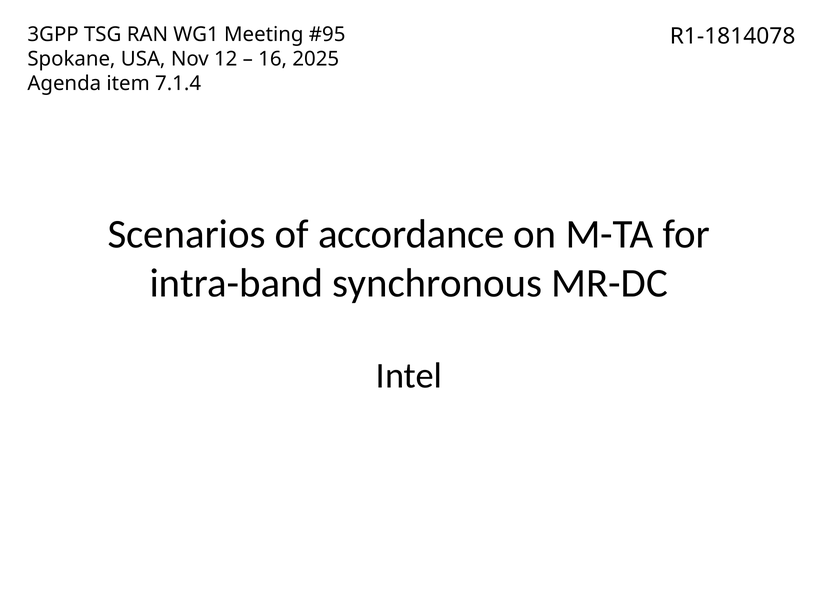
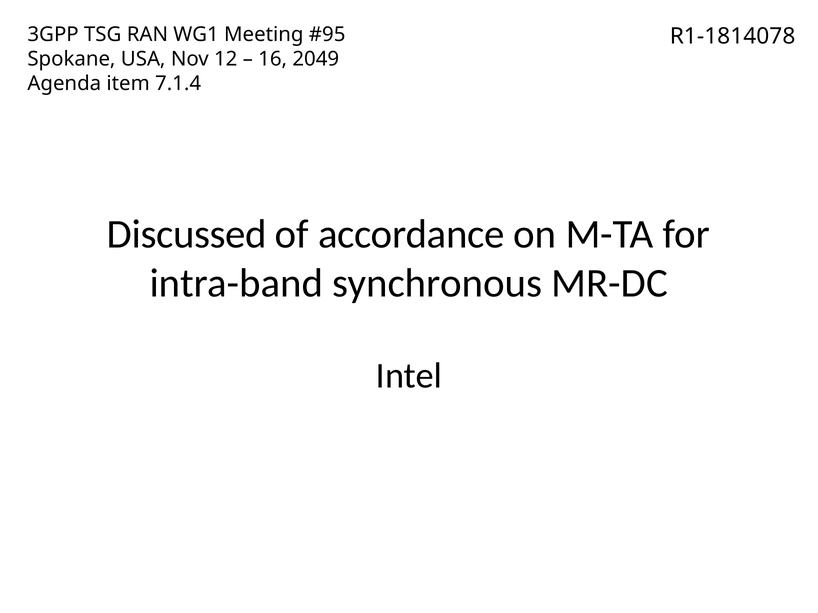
2025: 2025 -> 2049 (316, 59)
Scenarios: Scenarios -> Discussed (187, 235)
